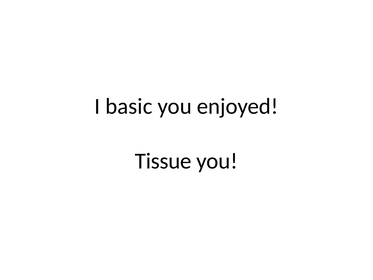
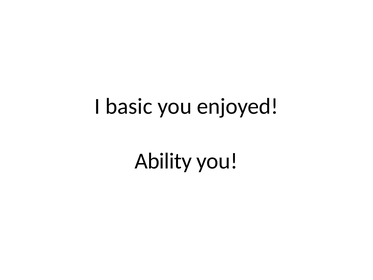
Tissue: Tissue -> Ability (163, 161)
